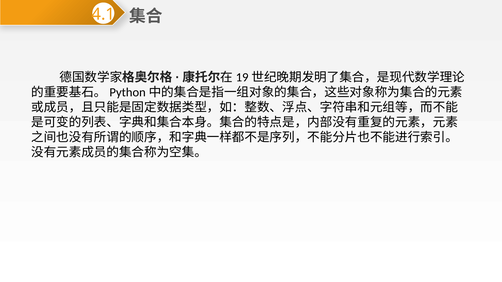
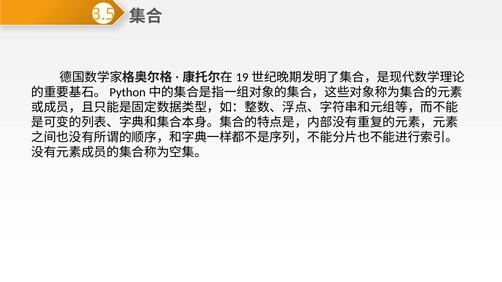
4.1: 4.1 -> 3.5 (103, 14)
